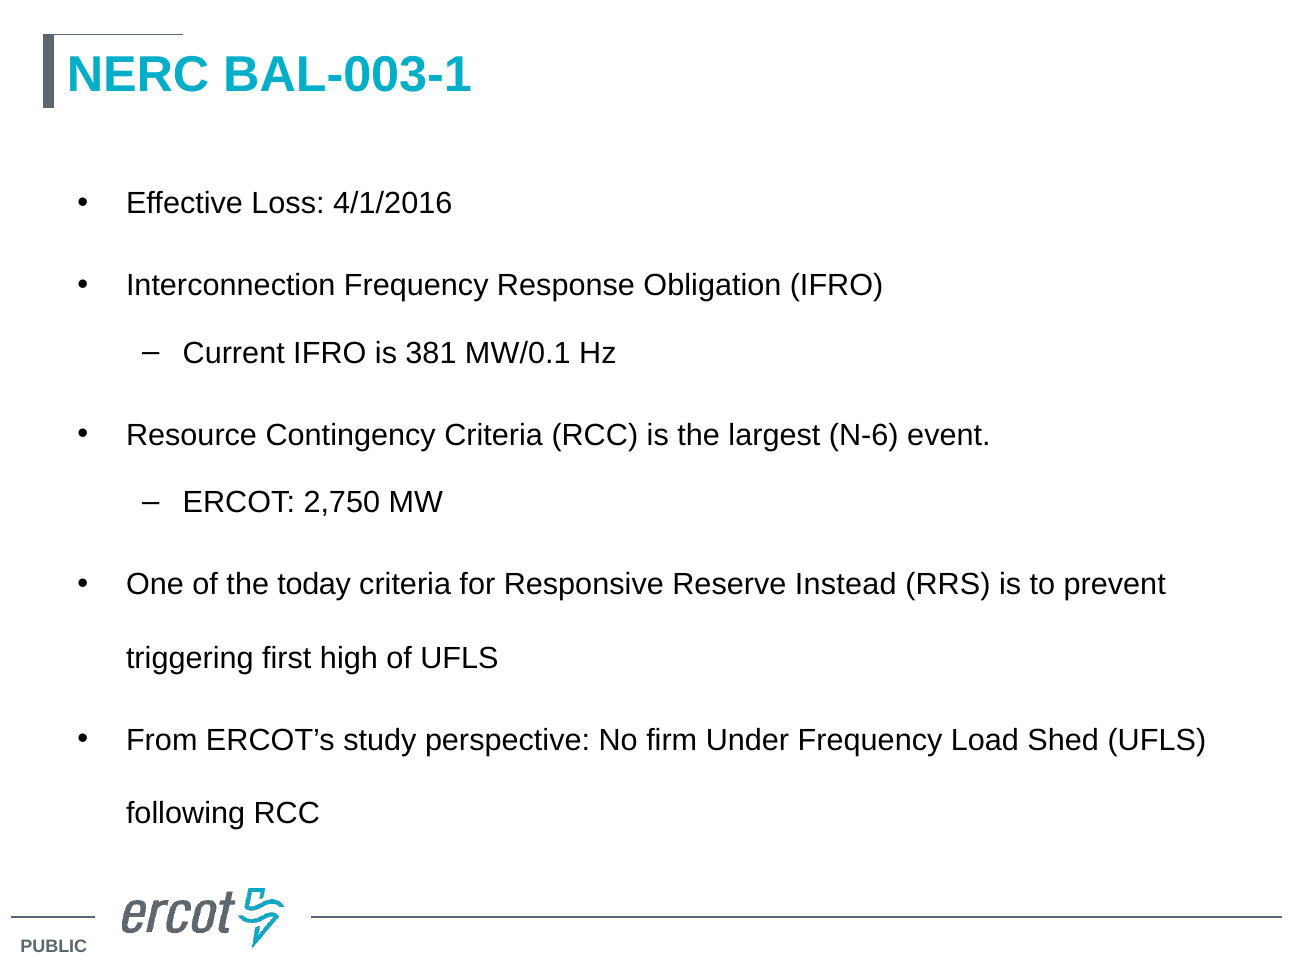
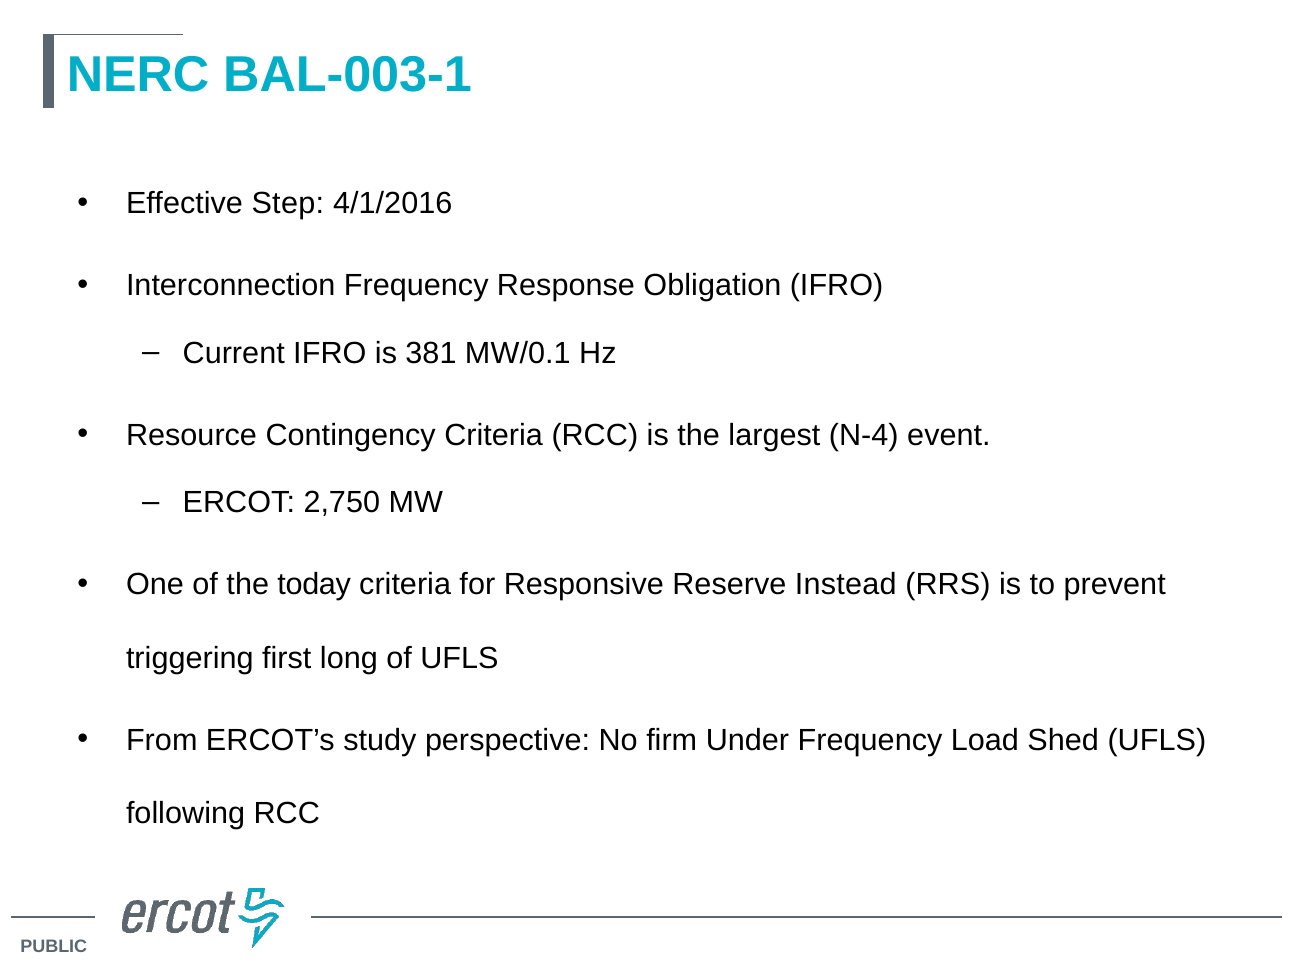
Loss: Loss -> Step (288, 204)
N-6: N-6 -> N-4 (864, 435)
high: high -> long (349, 658)
